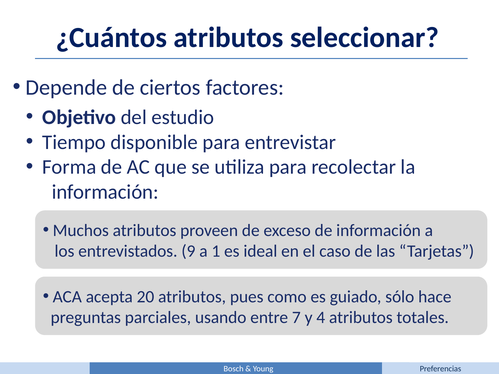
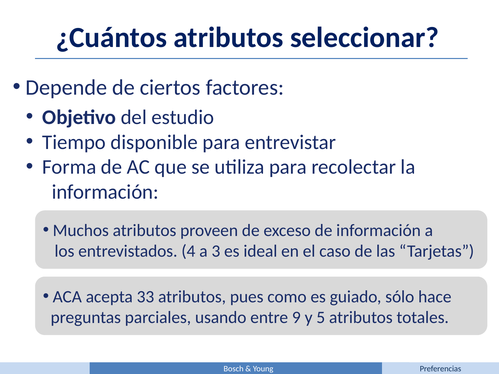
9: 9 -> 4 (188, 251)
1: 1 -> 3 (216, 251)
20: 20 -> 33 (145, 297)
7: 7 -> 9 (296, 318)
4: 4 -> 5 (321, 318)
